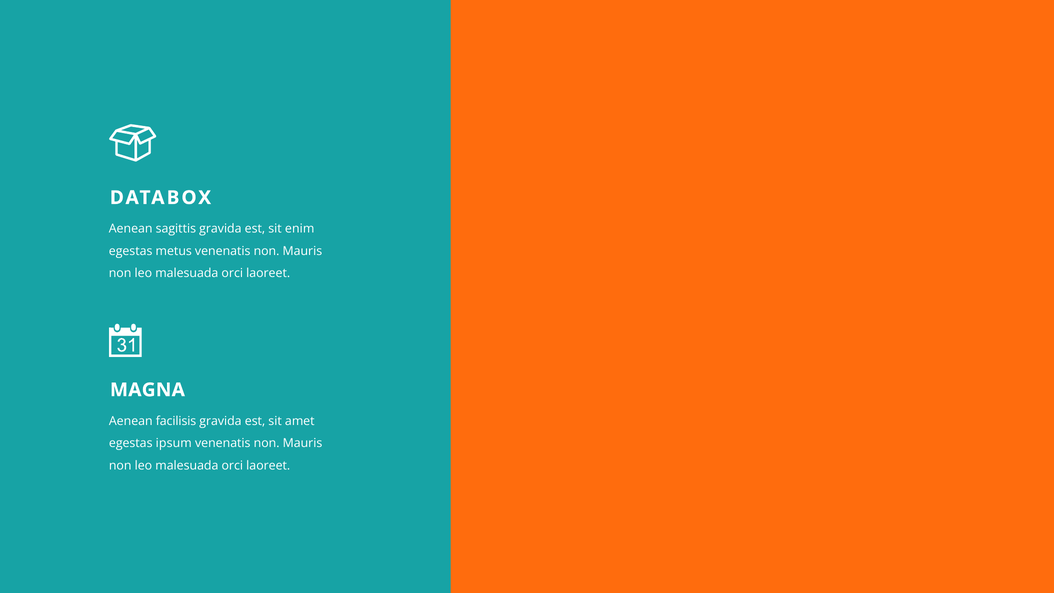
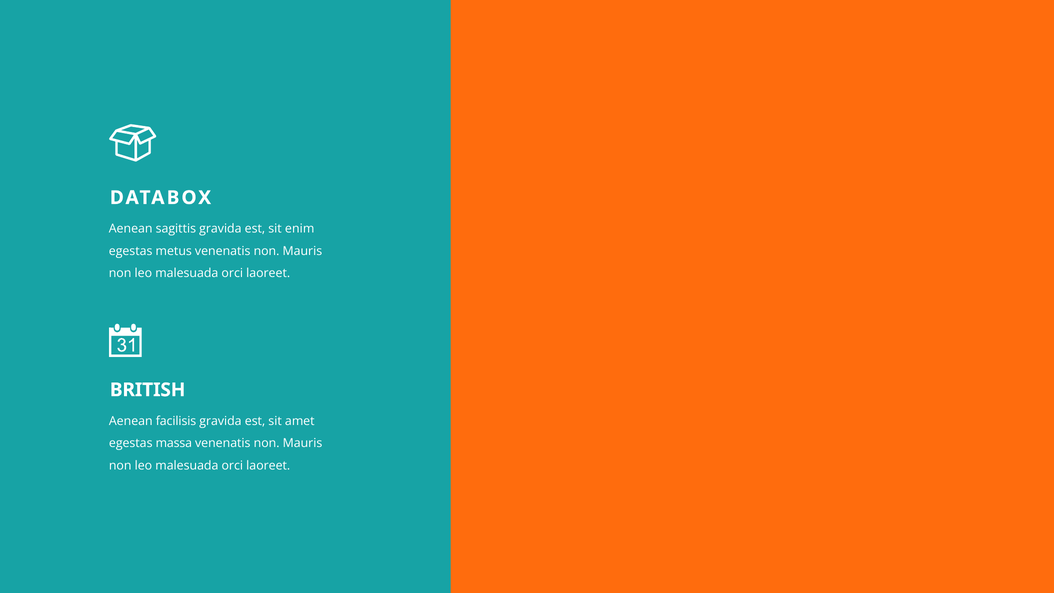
MAGNA: MAGNA -> BRITISH (148, 390)
ipsum: ipsum -> massa (174, 443)
